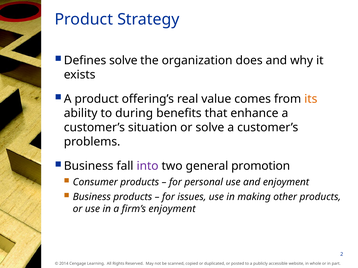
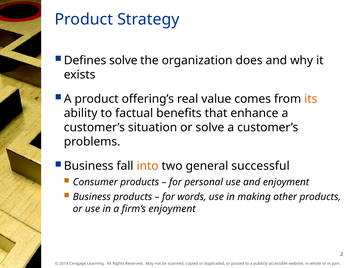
during: during -> factual (134, 113)
into colour: purple -> orange (148, 166)
promotion: promotion -> successful (261, 166)
issues: issues -> words (192, 197)
